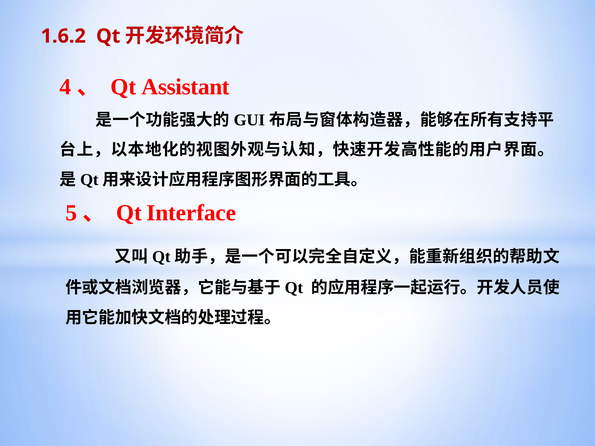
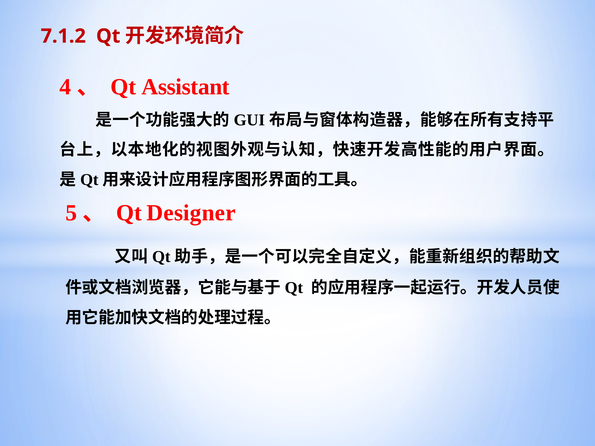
1.6.2: 1.6.2 -> 7.1.2 (63, 36)
Interface: Interface -> Designer (191, 213)
